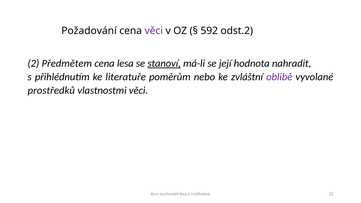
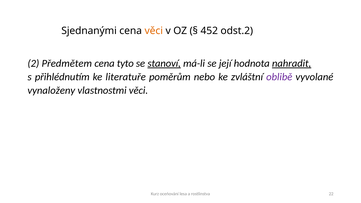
Požadování: Požadování -> Sjednanými (89, 31)
věci colour: purple -> orange (154, 31)
592: 592 -> 452 (209, 31)
cena lesa: lesa -> tyto (125, 63)
nahradit underline: none -> present (292, 63)
prostředků: prostředků -> vynaloženy (51, 90)
